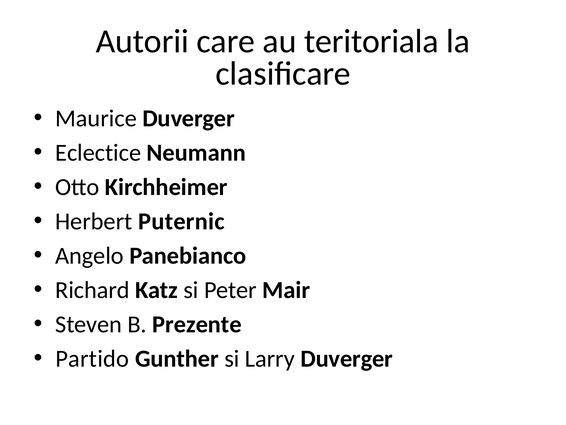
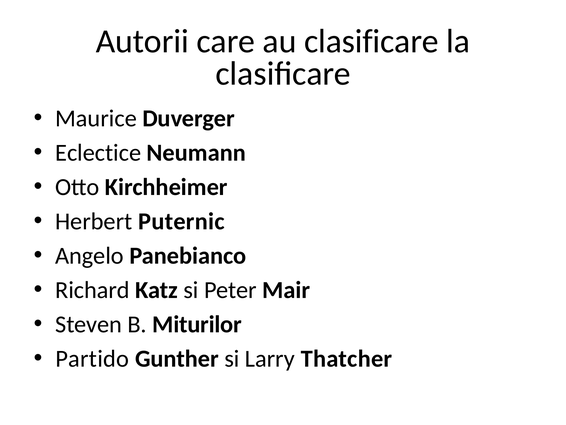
au teritoriala: teritoriala -> clasificare (371, 41)
Prezente: Prezente -> Miturilor (197, 324)
Larry Duverger: Duverger -> Thatcher (346, 358)
